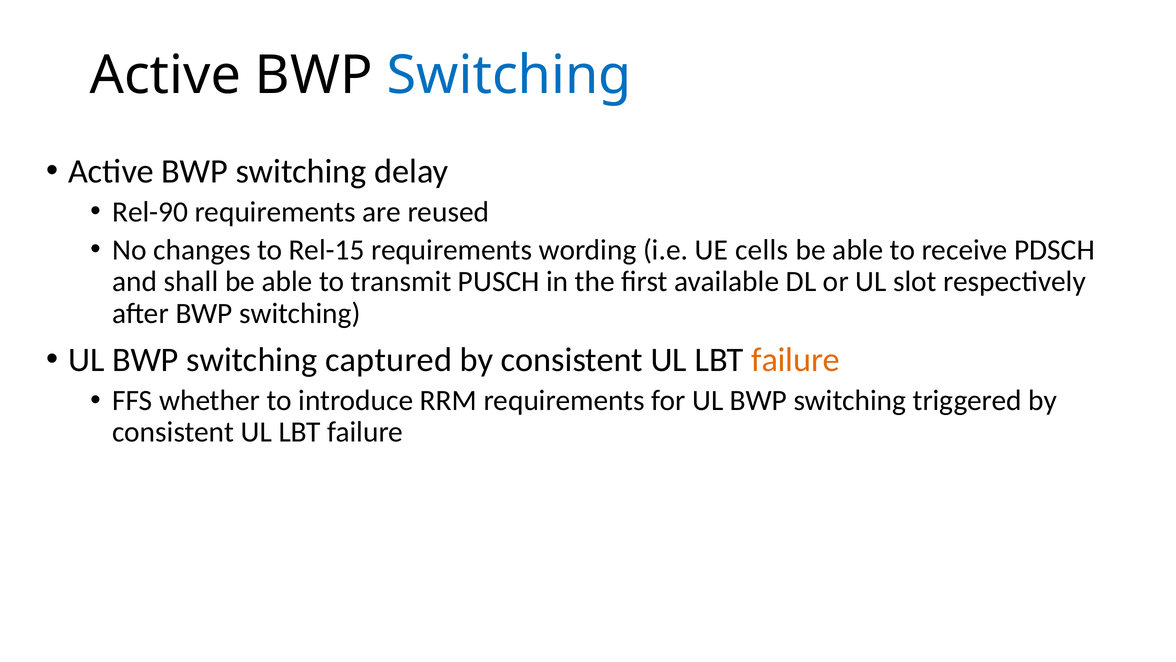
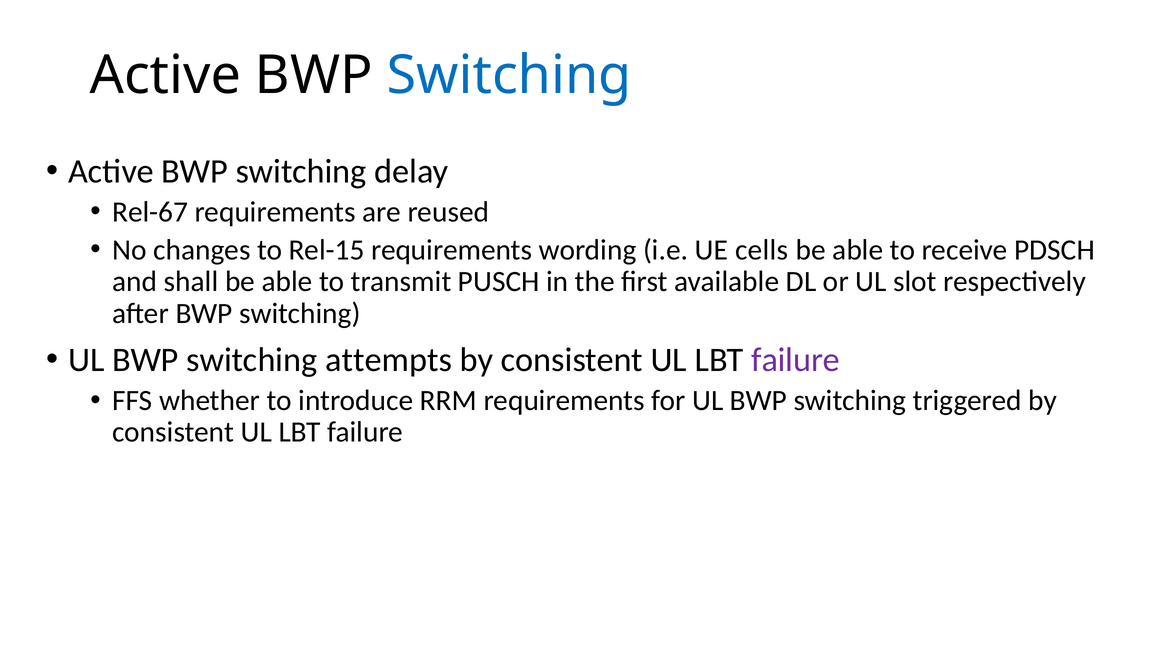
Rel-90: Rel-90 -> Rel-67 (150, 212)
captured: captured -> attempts (389, 360)
failure colour: orange -> purple (796, 360)
